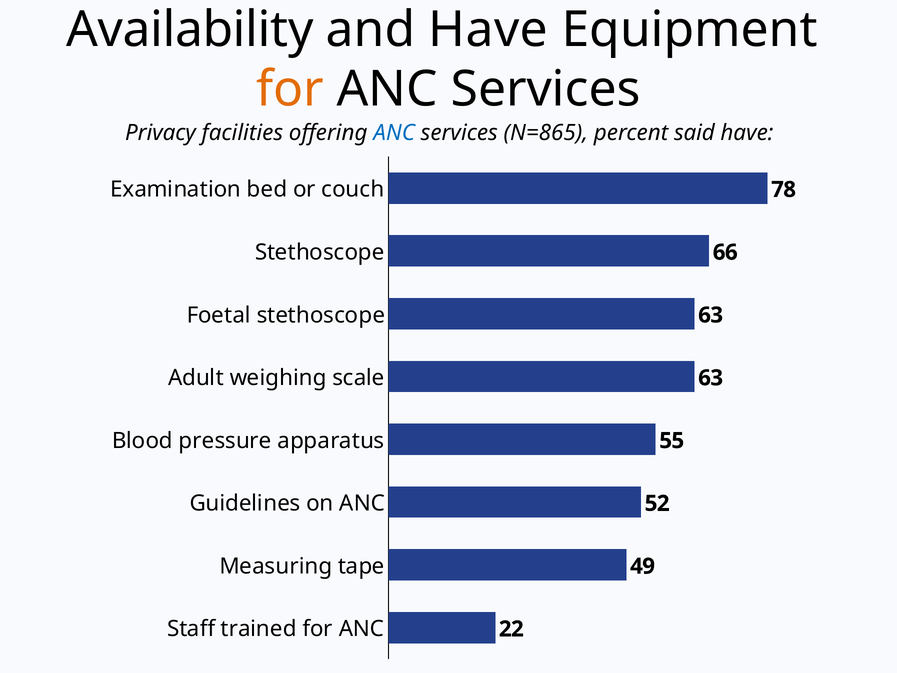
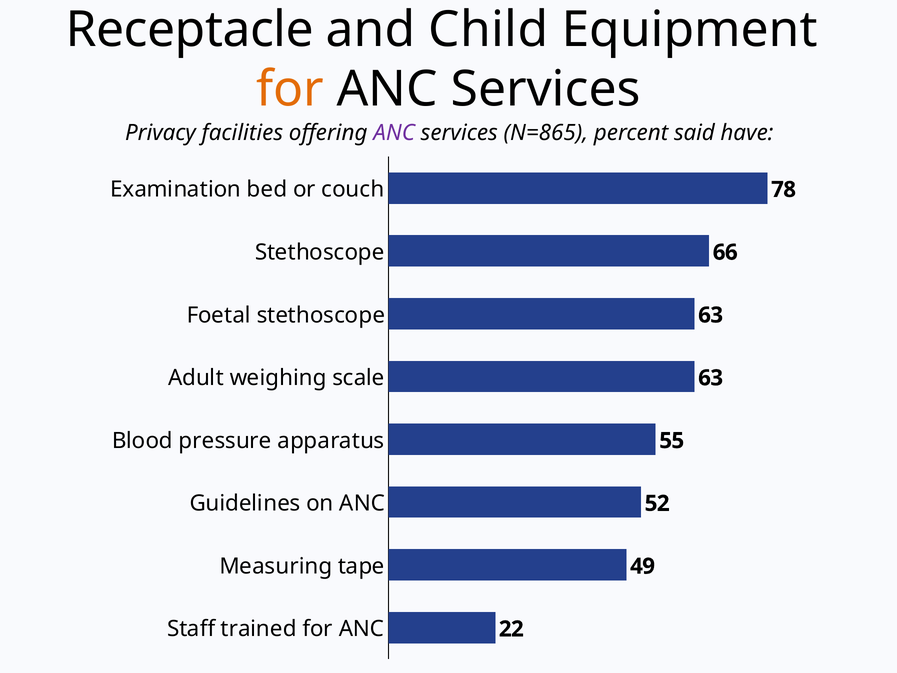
Availability: Availability -> Receptacle (190, 30)
and Have: Have -> Child (488, 30)
ANC colour: blue -> purple (394, 133)
